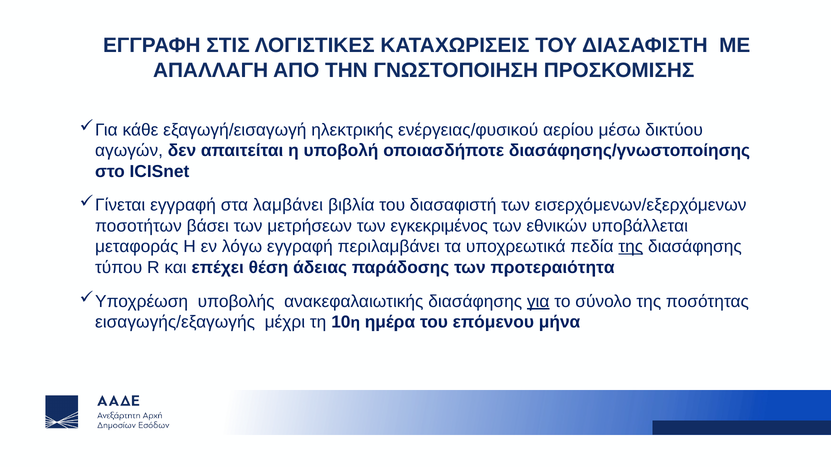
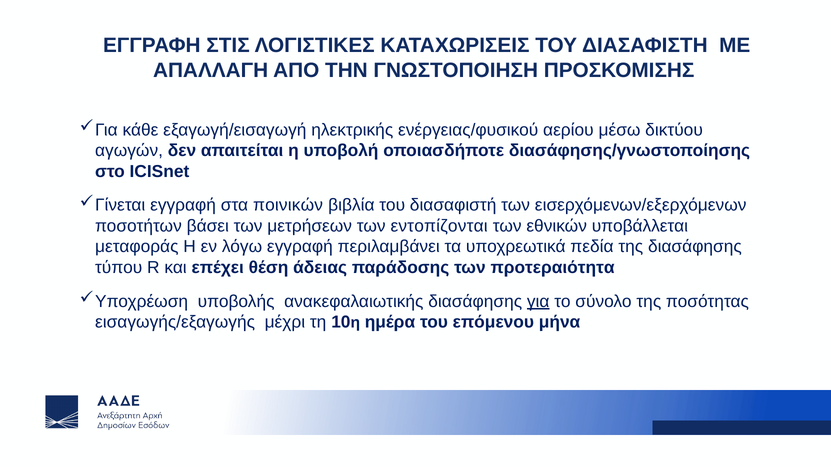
λαμβάνει: λαμβάνει -> ποινικών (288, 205)
εγκεκριμένος: εγκεκριμένος -> εντοπίζονται (439, 226)
της underline: present -> none (631, 247)
